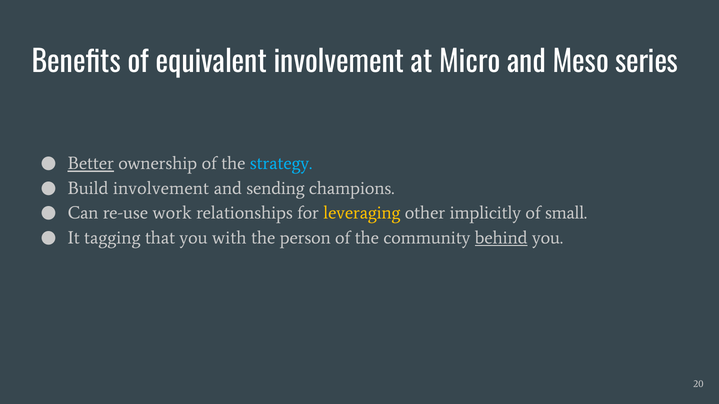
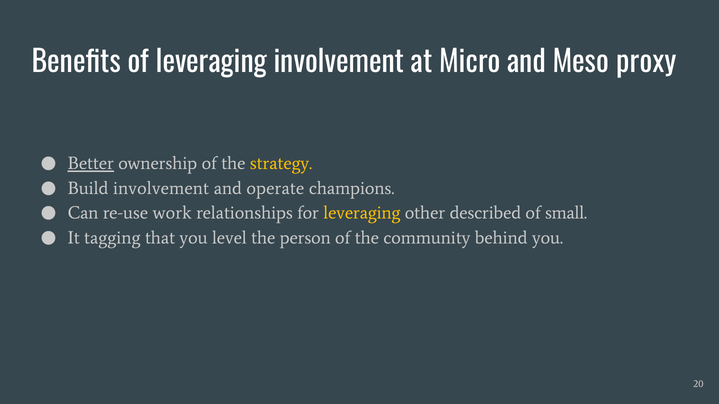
of equivalent: equivalent -> leveraging (211, 62)
series: series -> proxy (646, 62)
strategy colour: light blue -> yellow (281, 164)
sending: sending -> operate (275, 189)
implicitly: implicitly -> described (485, 213)
with: with -> level (229, 238)
behind underline: present -> none (501, 238)
